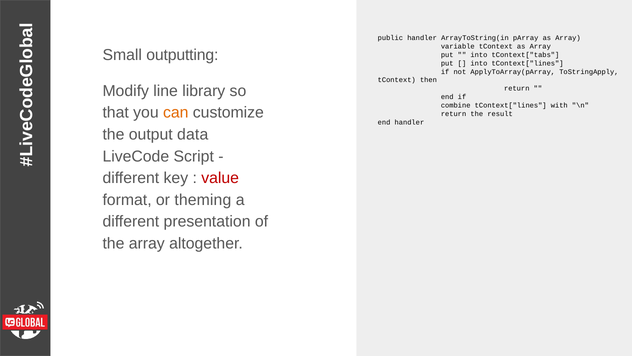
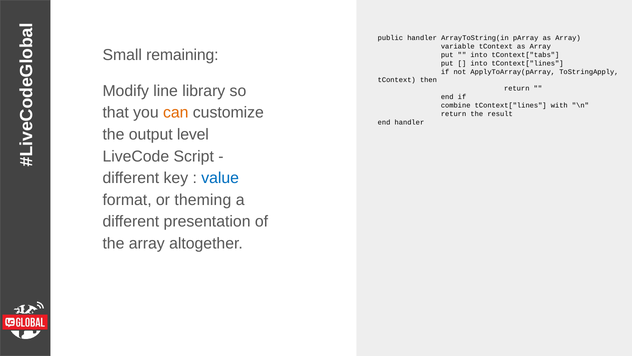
outputting: outputting -> remaining (182, 55)
data: data -> level (193, 134)
value colour: red -> blue (220, 178)
